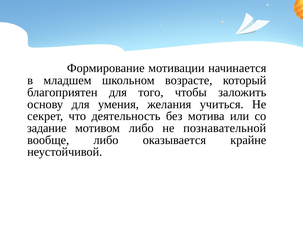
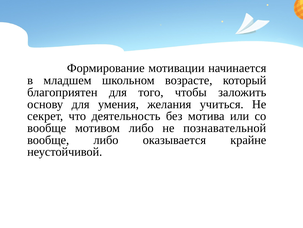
задание: задание -> вообще (47, 128)
